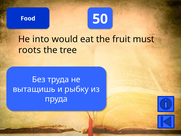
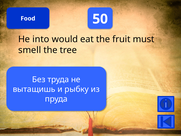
roots: roots -> smell (30, 50)
